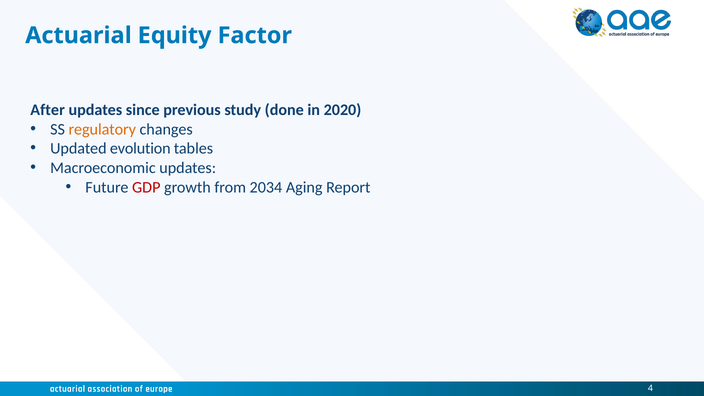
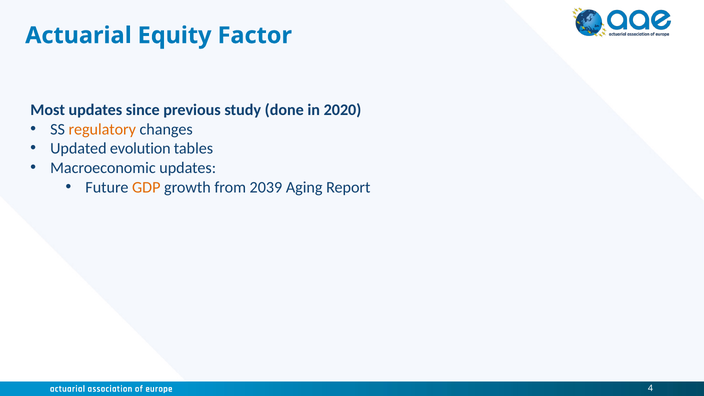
After: After -> Most (48, 110)
GDP colour: red -> orange (146, 187)
2034: 2034 -> 2039 (266, 187)
